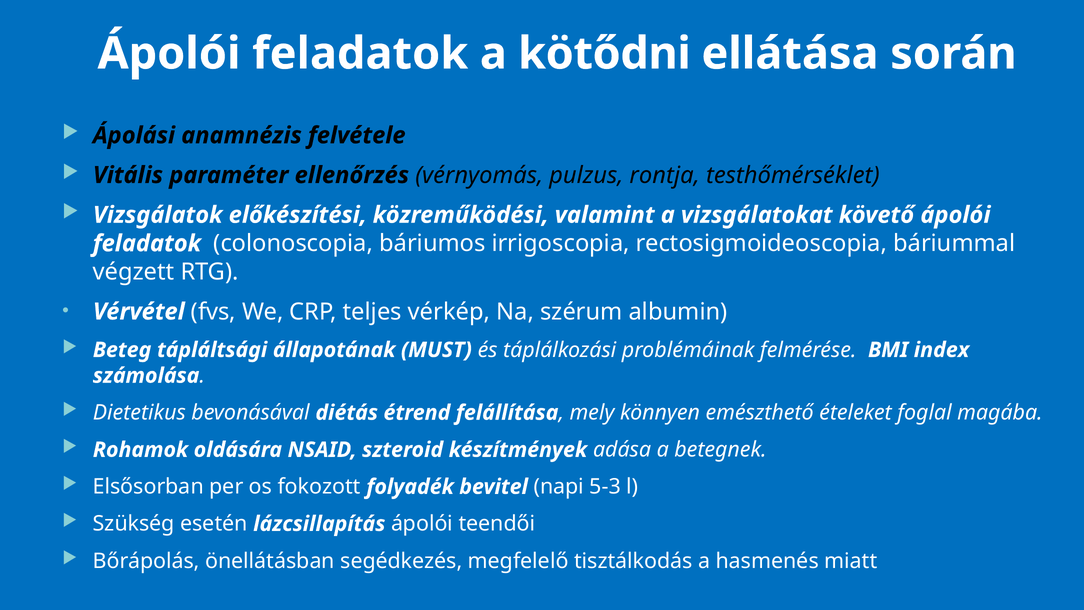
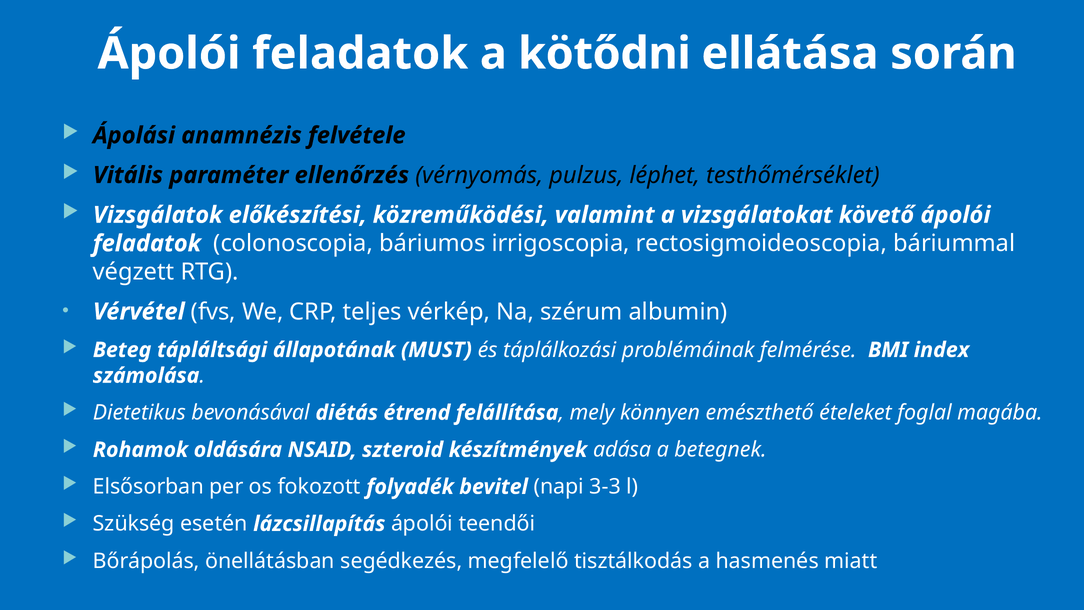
rontja: rontja -> léphet (665, 175)
5-3: 5-3 -> 3-3 (605, 487)
